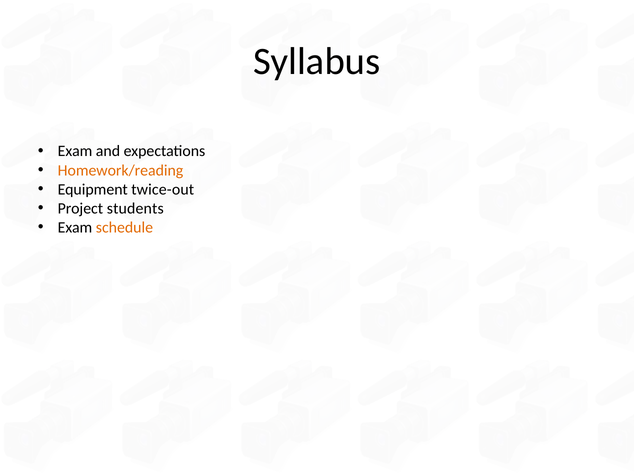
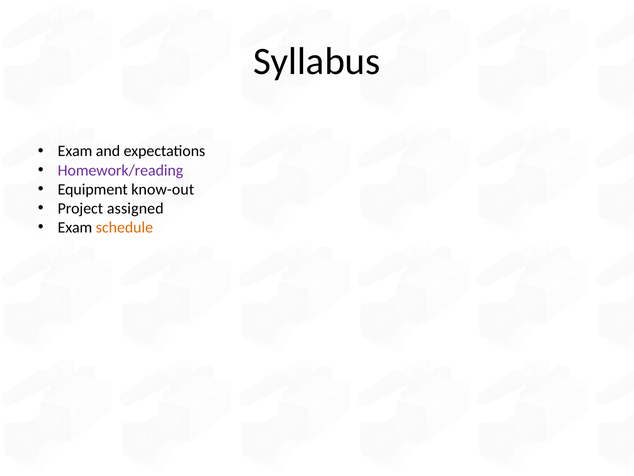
Homework/reading colour: orange -> purple (120, 170)
twice-out: twice-out -> know-out (163, 189)
students: students -> assigned (135, 208)
